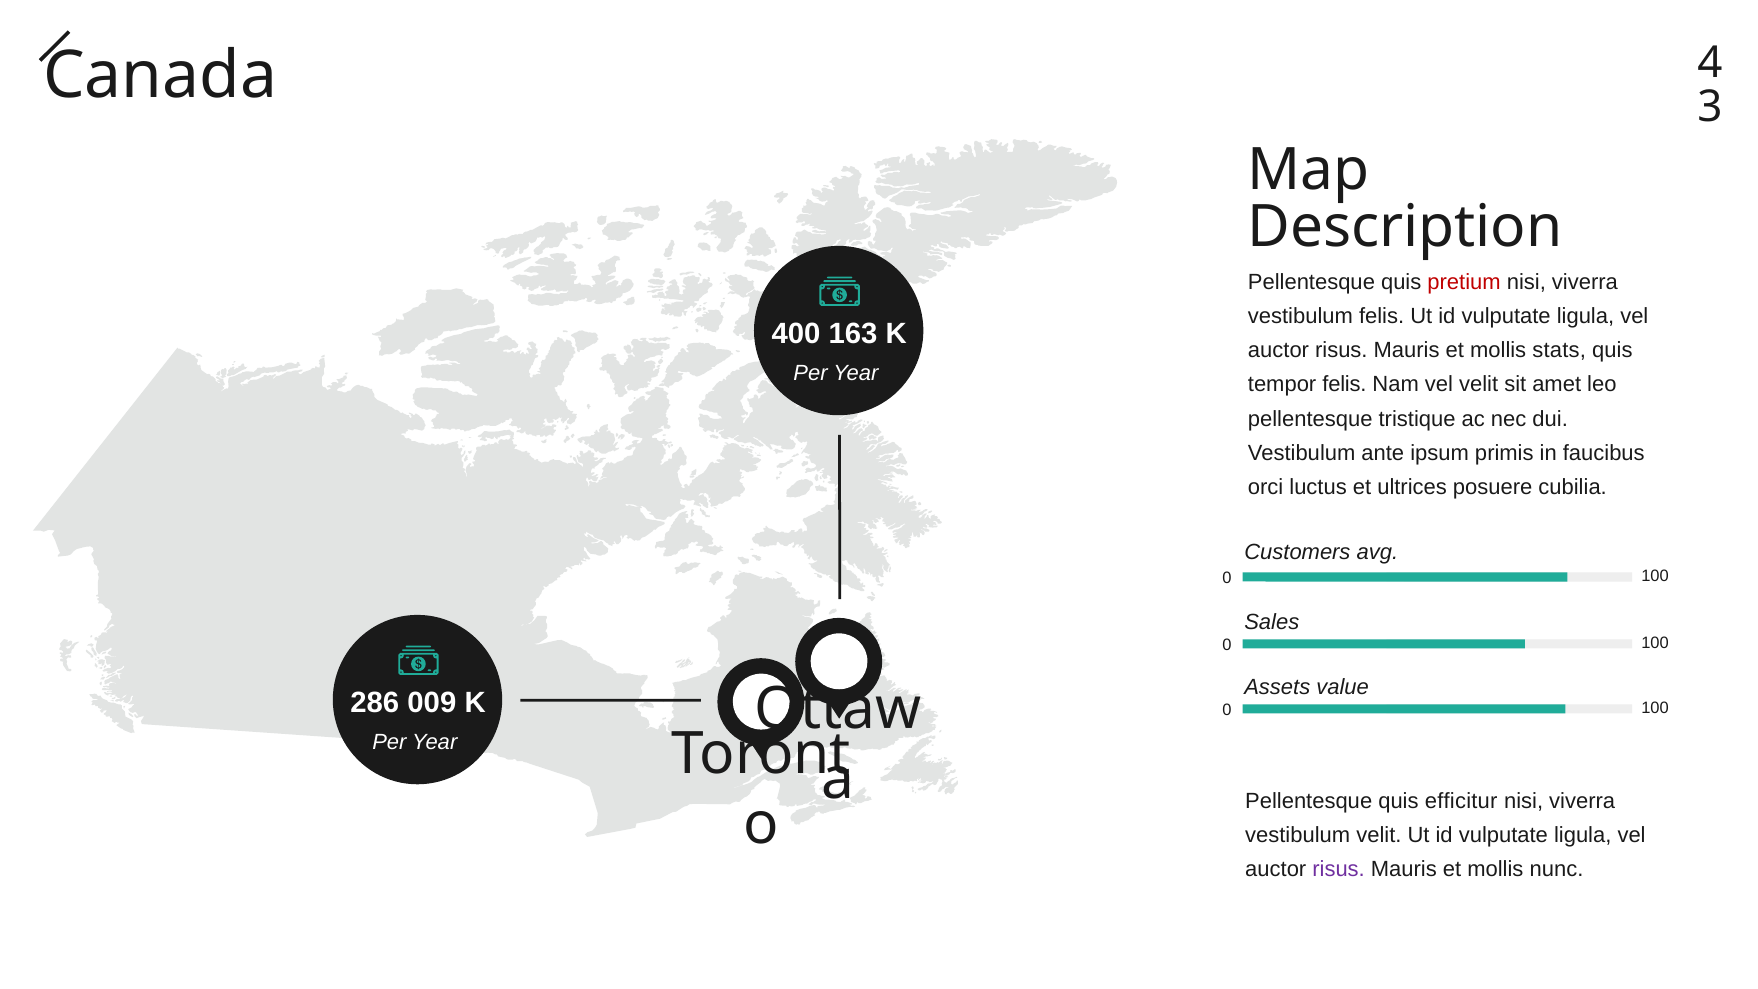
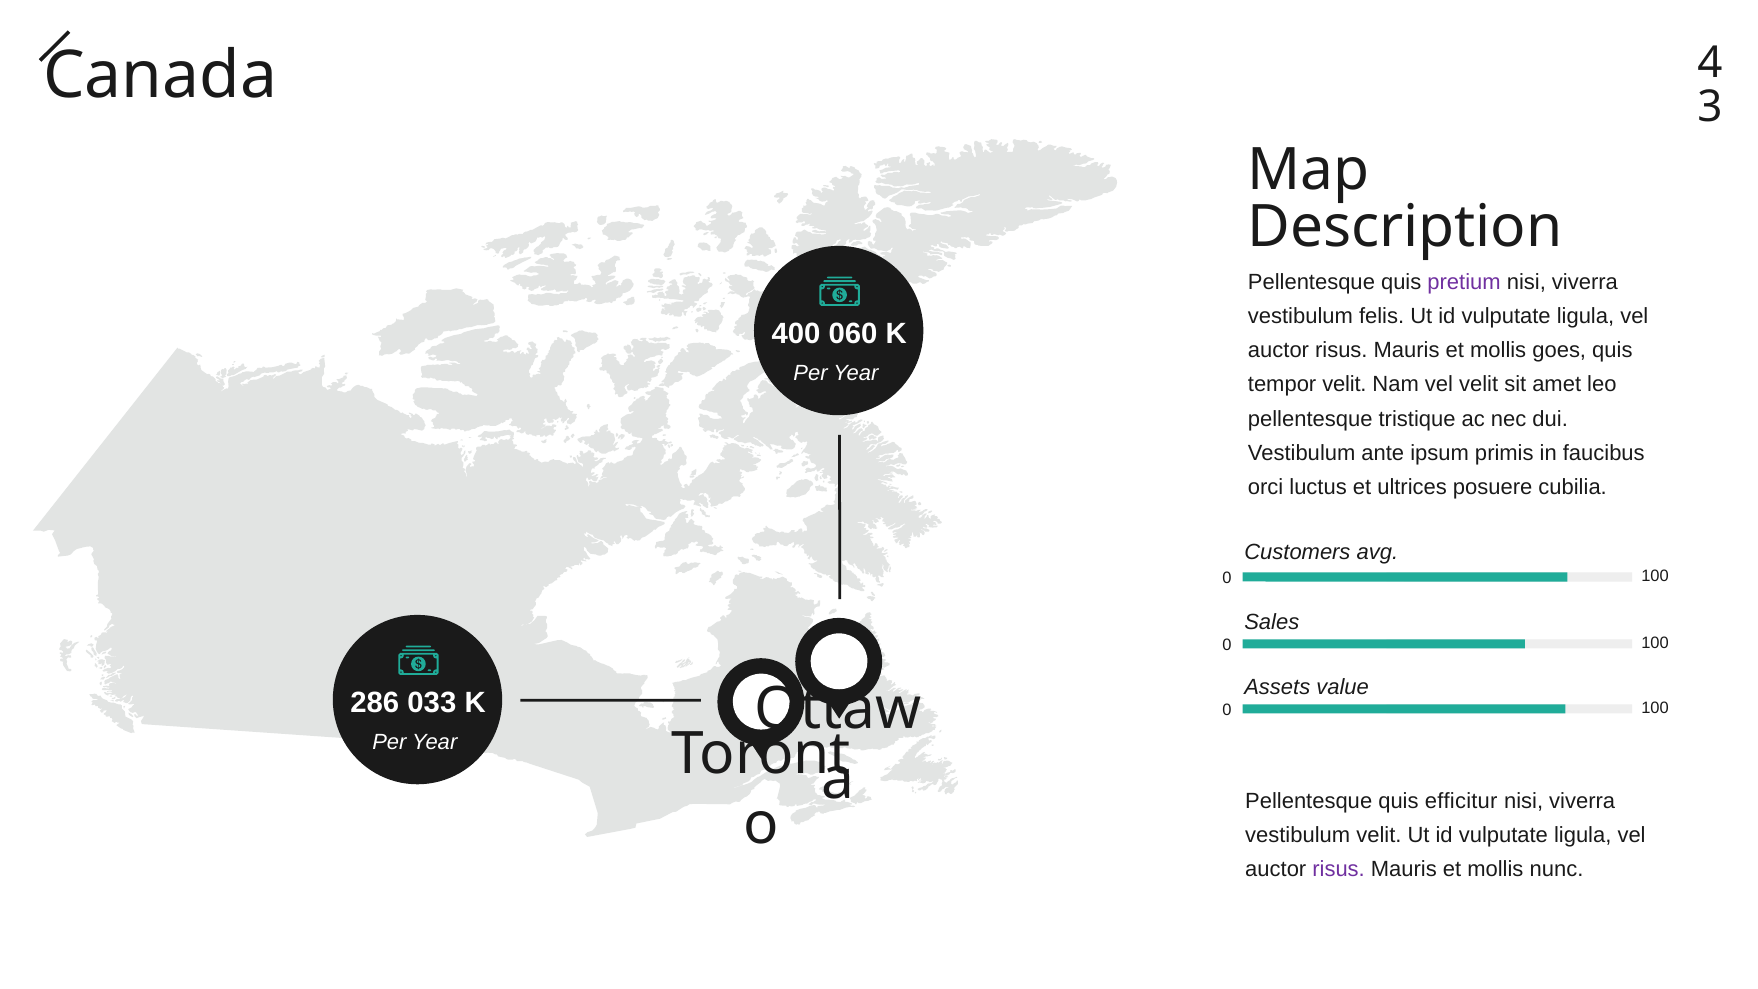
pretium colour: red -> purple (1464, 282)
163: 163 -> 060 (853, 334)
stats: stats -> goes (1559, 350)
tempor felis: felis -> velit (1344, 385)
009: 009 -> 033 (432, 703)
